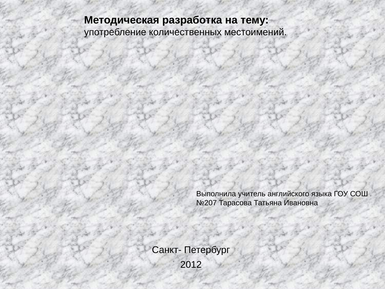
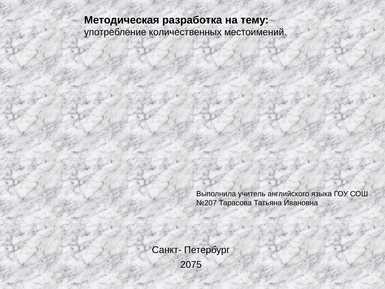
2012: 2012 -> 2075 (191, 265)
